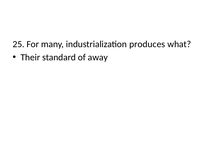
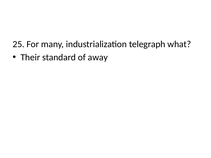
produces: produces -> telegraph (147, 44)
